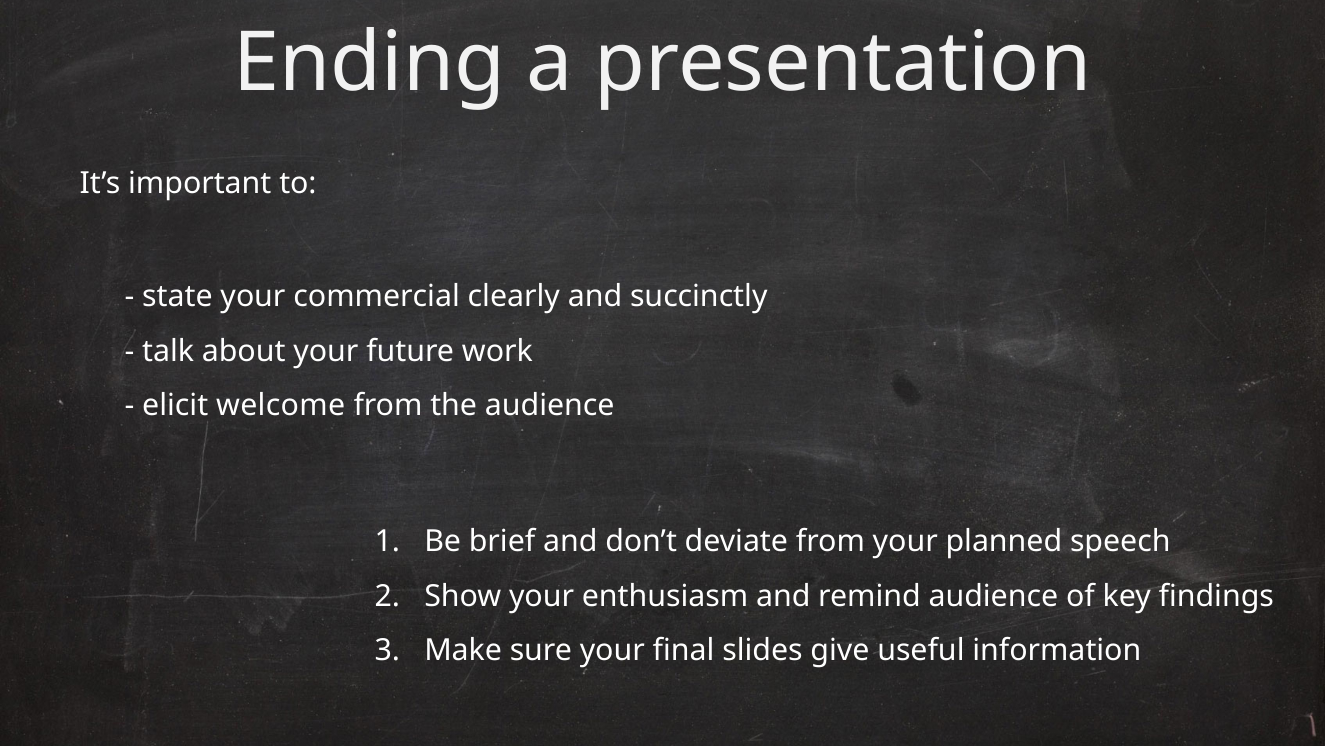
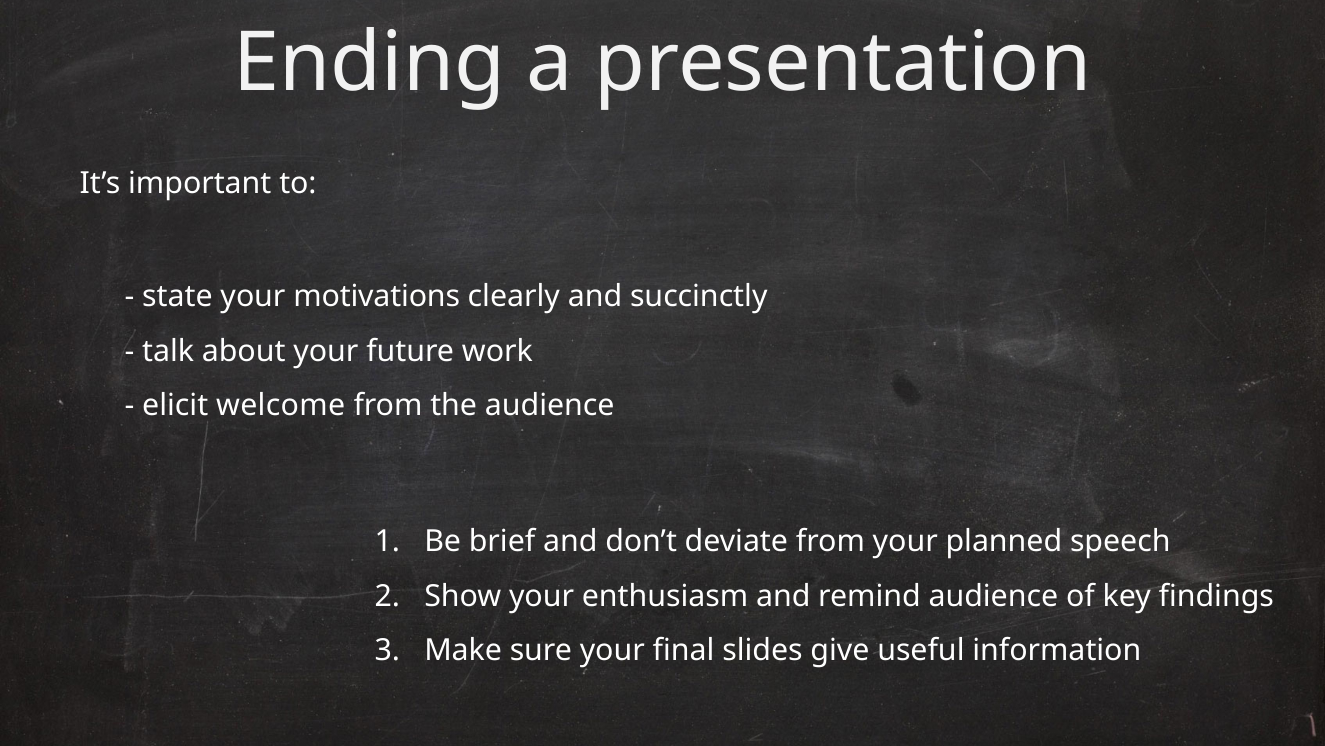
commercial: commercial -> motivations (377, 296)
